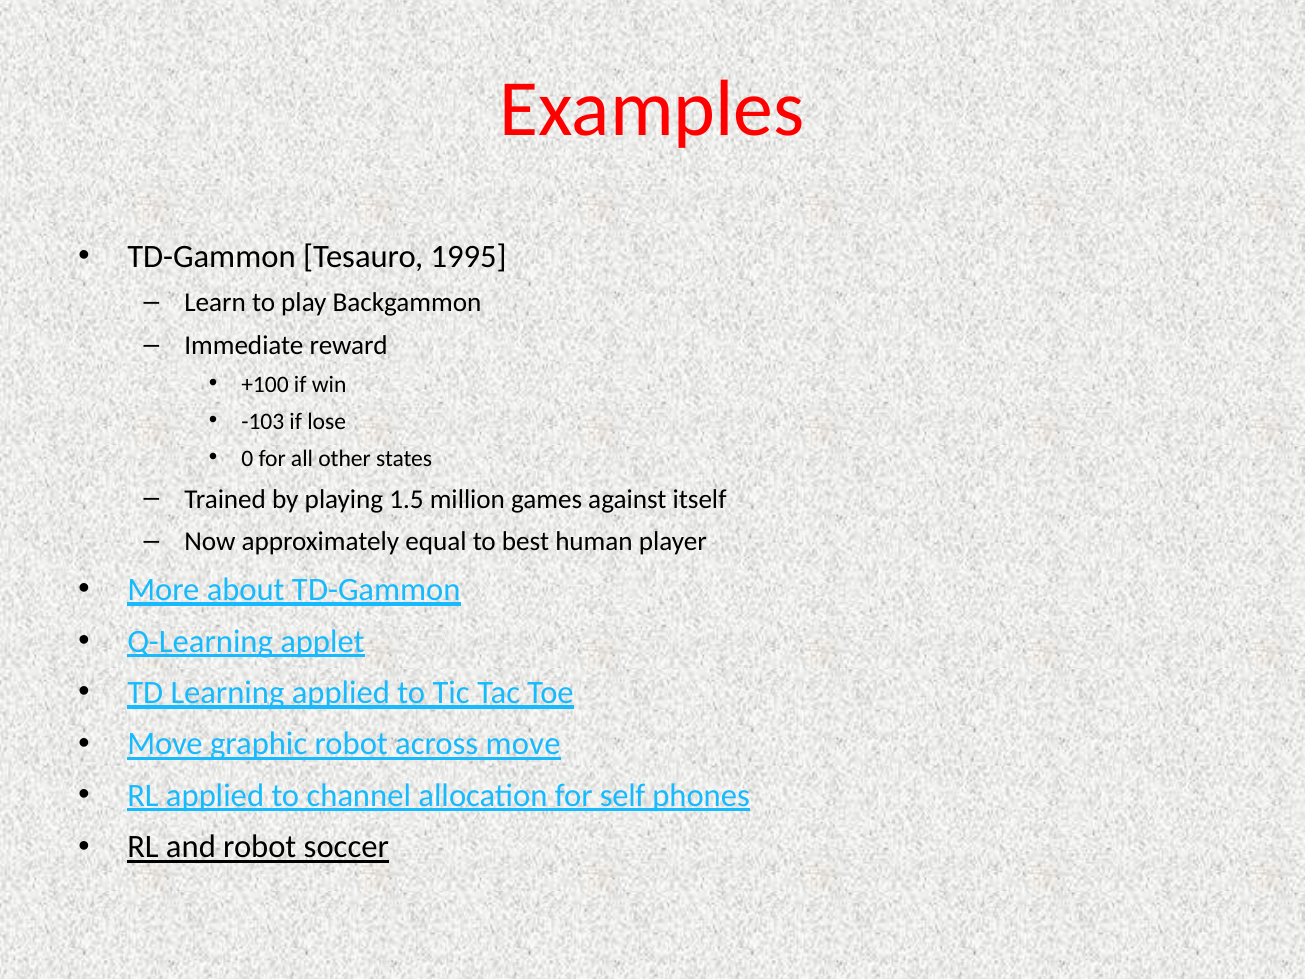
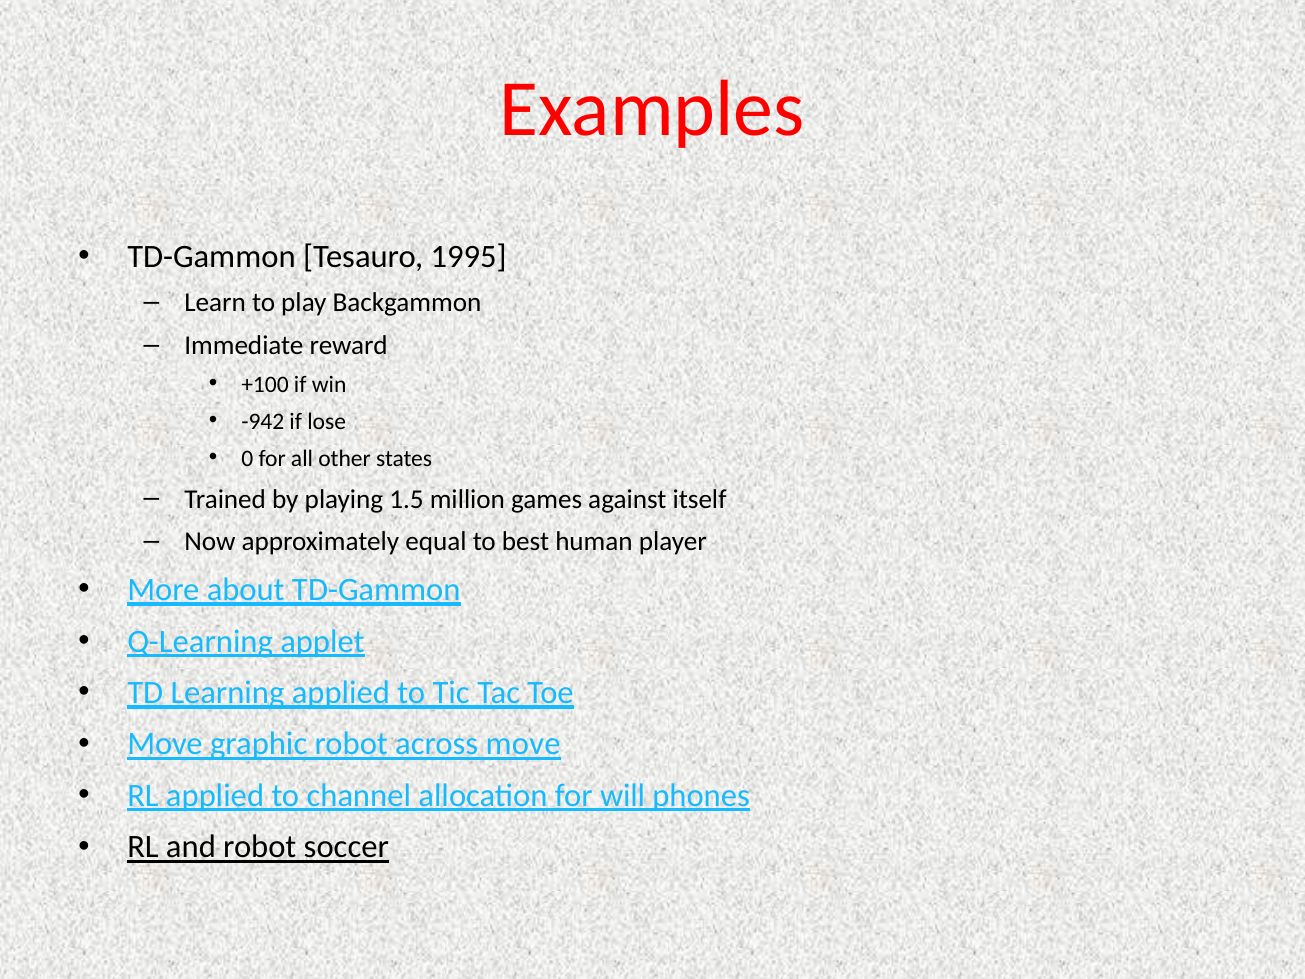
-103: -103 -> -942 (263, 421)
self: self -> will (623, 795)
